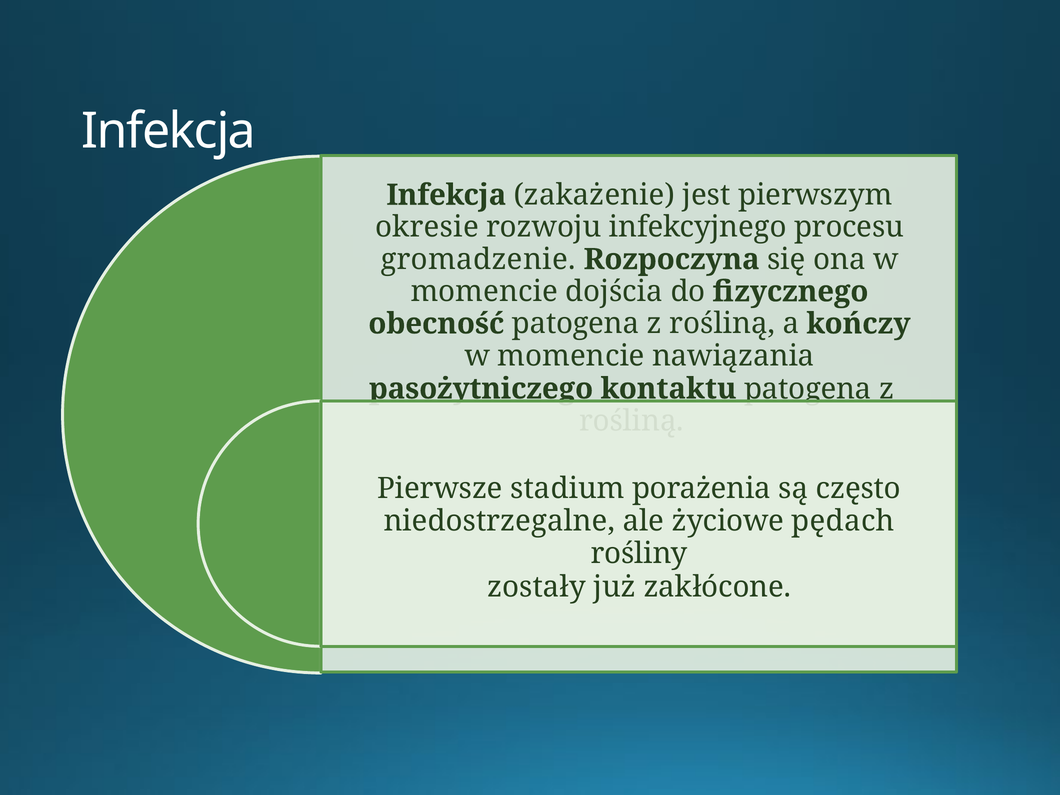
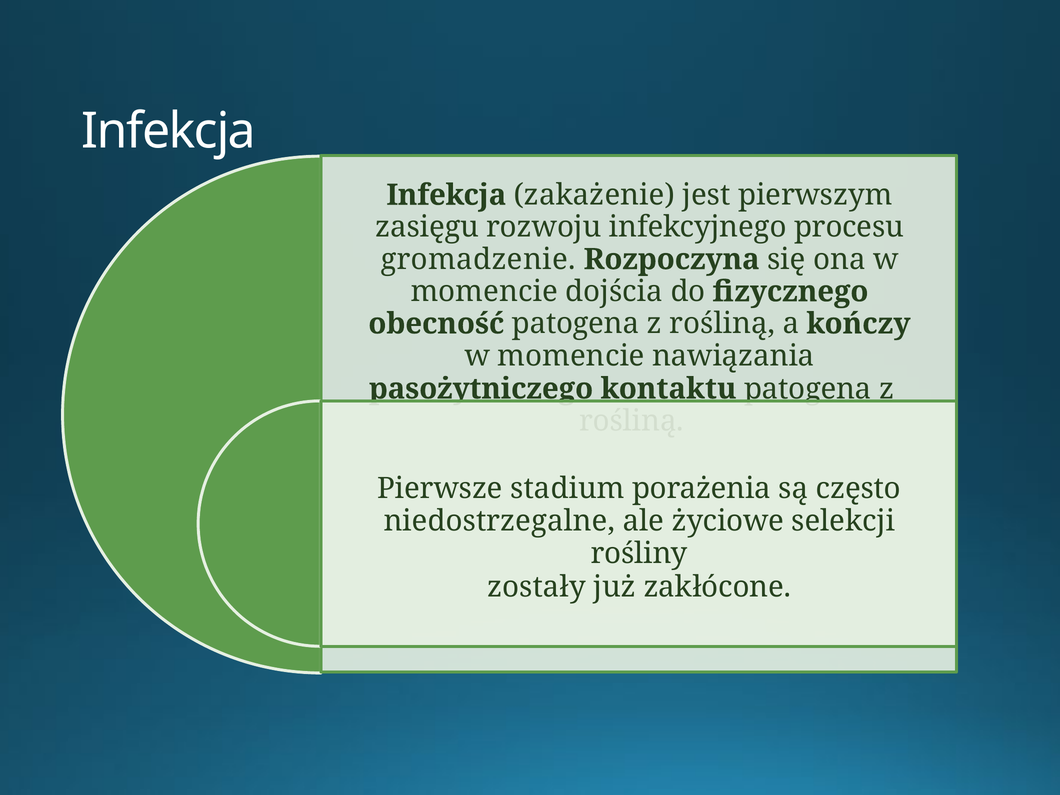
okresie: okresie -> zasięgu (427, 227)
pędach: pędach -> selekcji (843, 521)
